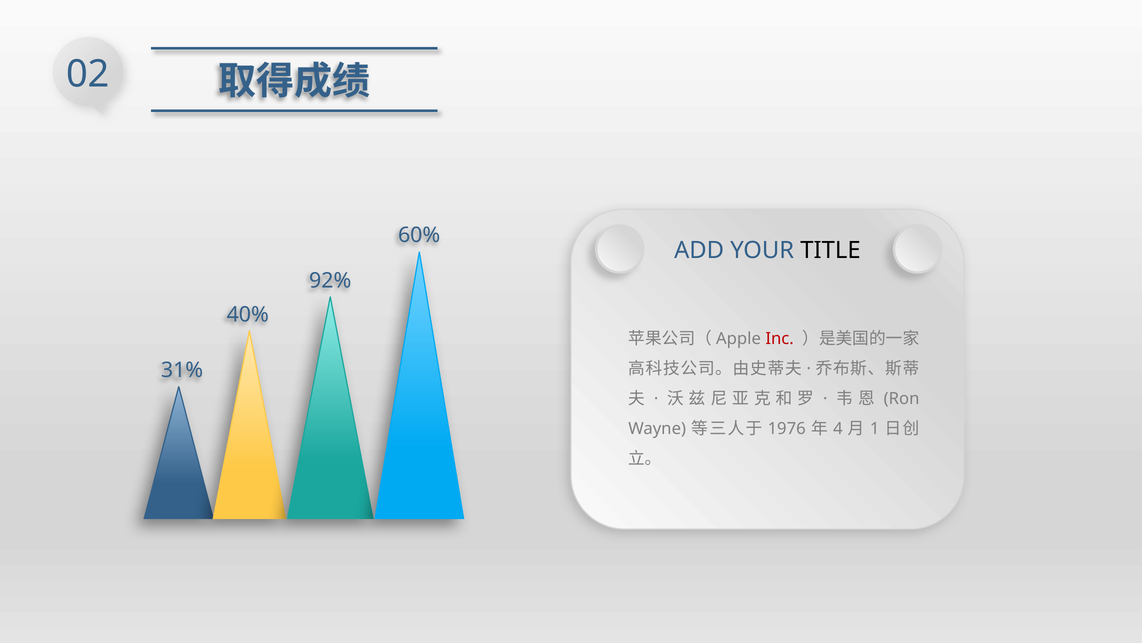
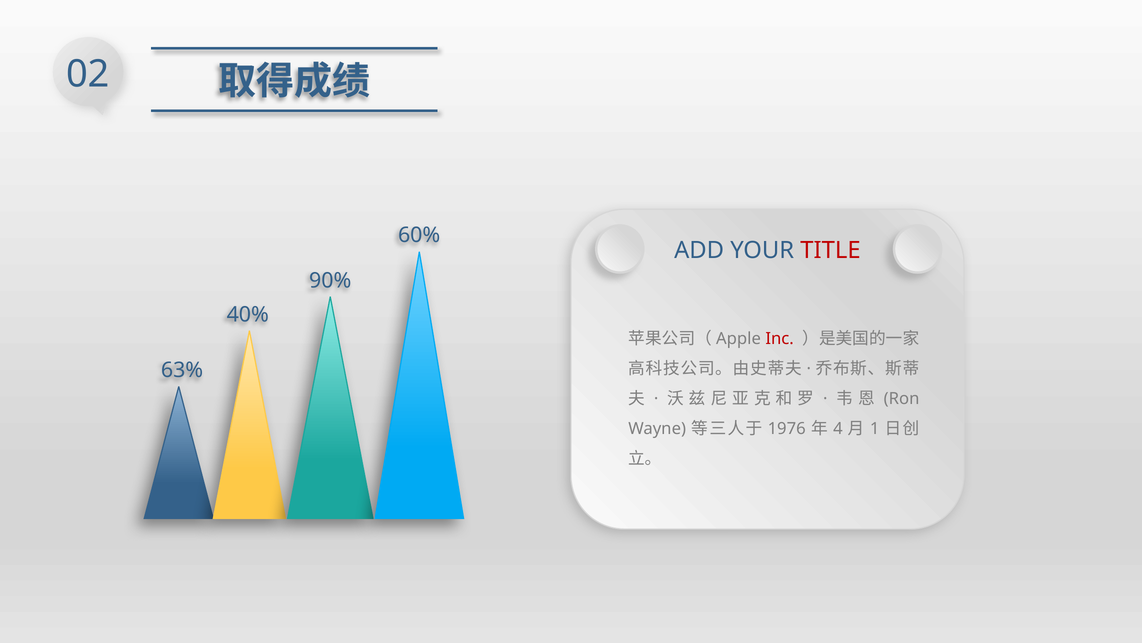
TITLE colour: black -> red (830, 250)
92%: 92% -> 90% (330, 280)
31%: 31% -> 63% (182, 370)
